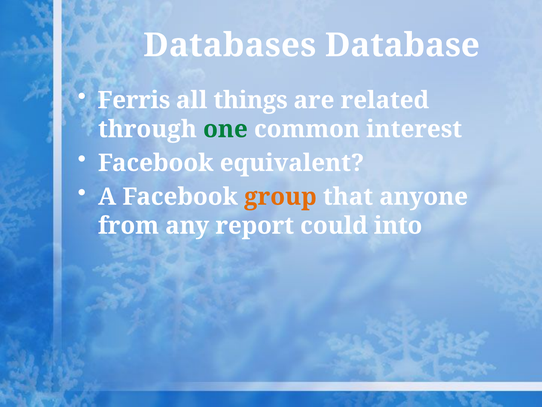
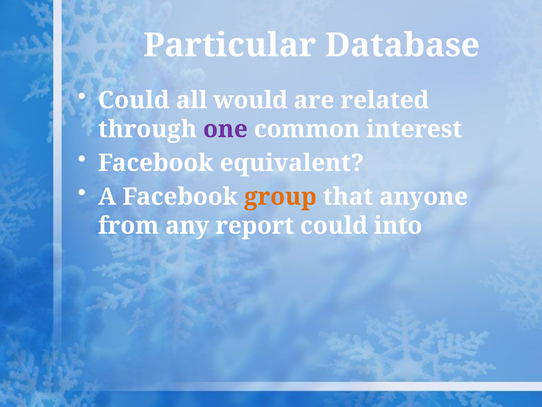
Databases: Databases -> Particular (230, 45)
Ferris: Ferris -> Could (134, 100)
things: things -> would (251, 100)
one colour: green -> purple (225, 129)
